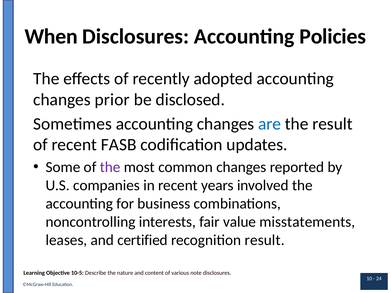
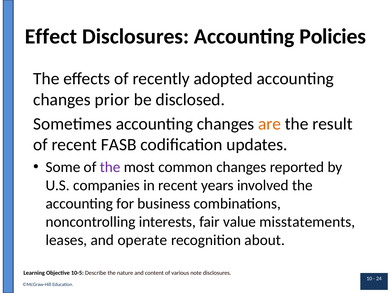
When: When -> Effect (51, 36)
are colour: blue -> orange (270, 124)
certified: certified -> operate (142, 240)
recognition result: result -> about (265, 240)
